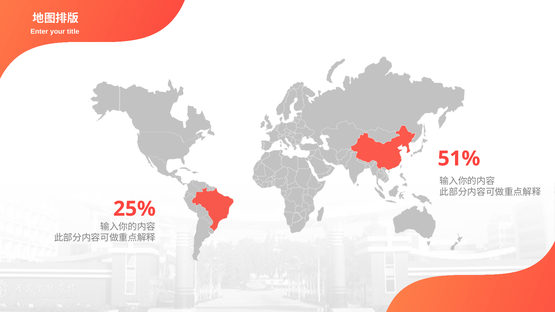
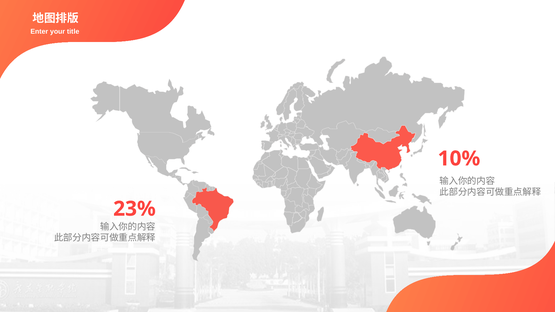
51%: 51% -> 10% (459, 159)
25%: 25% -> 23% (134, 209)
